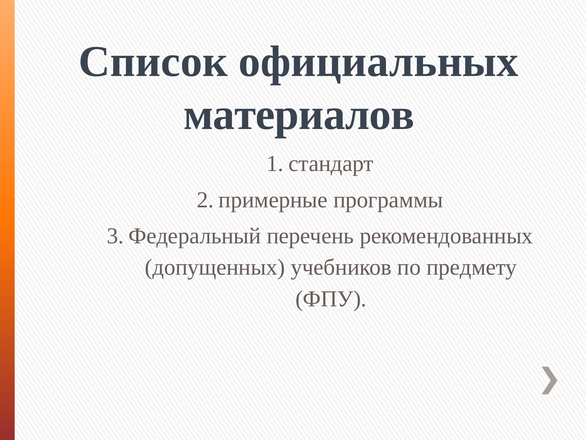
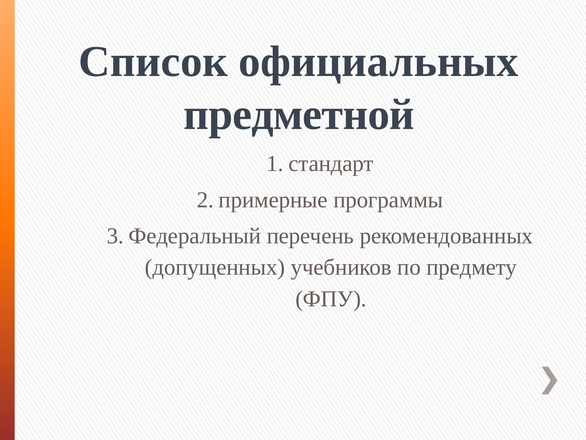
материалов: материалов -> предметной (299, 114)
